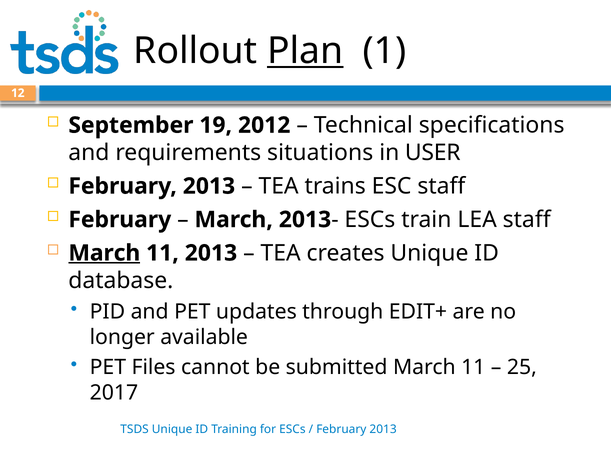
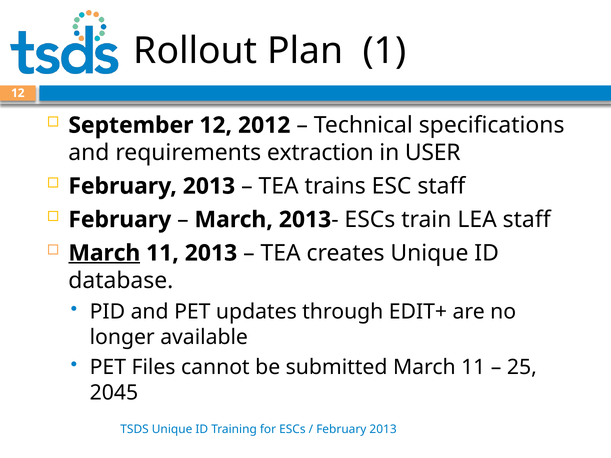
Plan underline: present -> none (305, 51)
September 19: 19 -> 12 (216, 125)
situations: situations -> extraction (320, 153)
2017: 2017 -> 2045 (114, 393)
